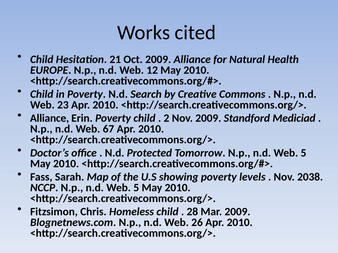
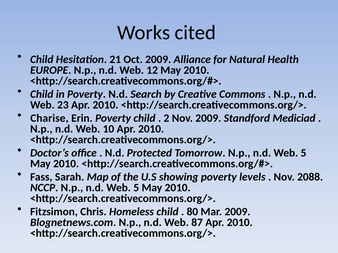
Alliance: Alliance -> Charise (49, 118)
67: 67 -> 10 (108, 129)
2038: 2038 -> 2088 (310, 177)
28: 28 -> 80 (192, 212)
26: 26 -> 87 (197, 223)
